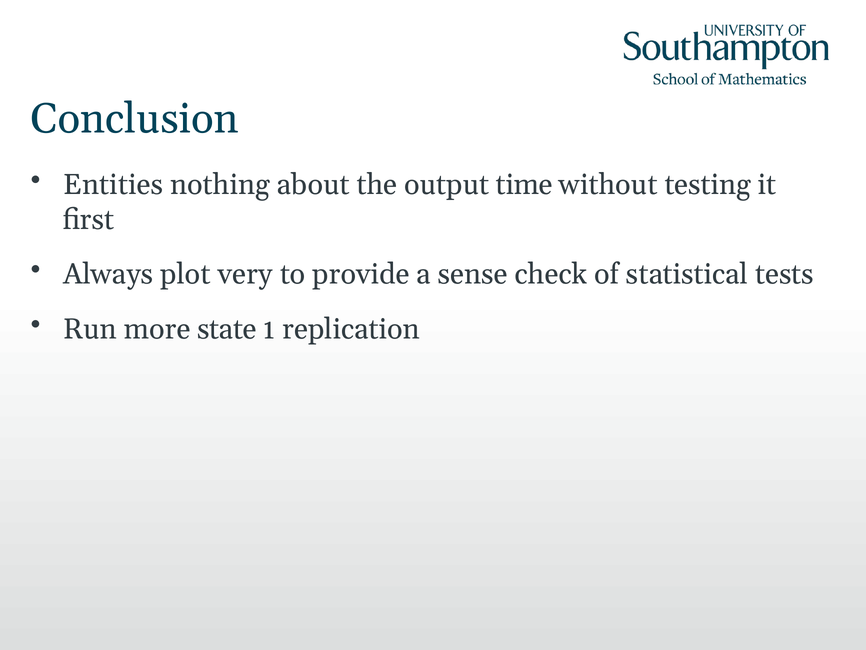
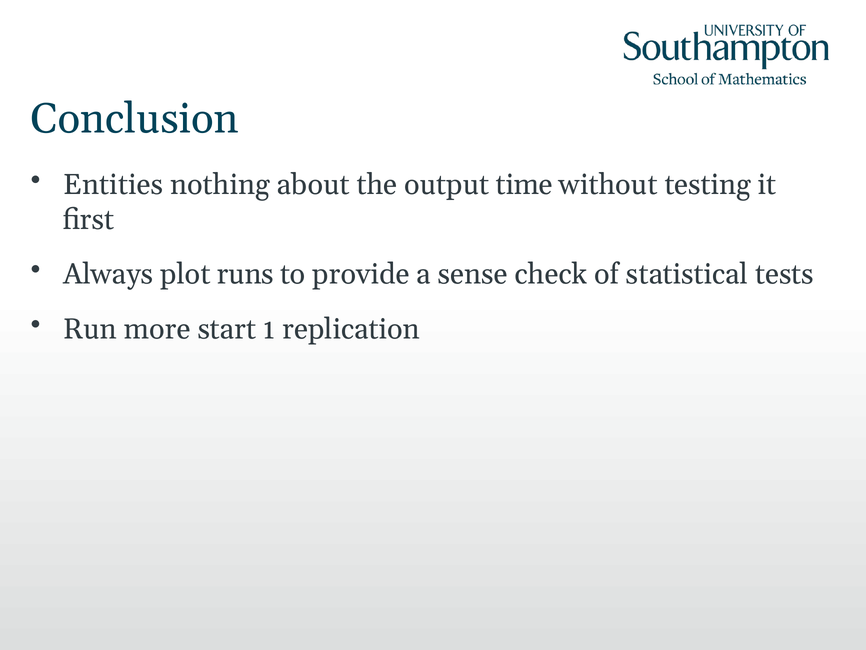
very: very -> runs (245, 274)
state: state -> start (227, 329)
